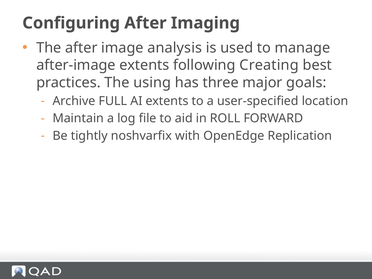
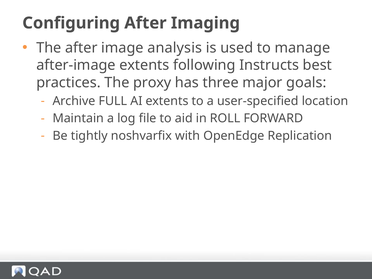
Creating: Creating -> Instructs (269, 65)
using: using -> proxy (152, 83)
